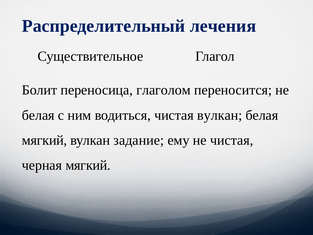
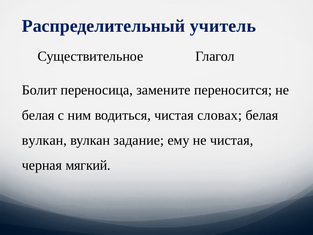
лечения: лечения -> учитель (223, 26)
глаголом: глаголом -> замените (163, 90)
чистая вулкан: вулкан -> словах (220, 115)
мягкий: мягкий -> вулкан (44, 140)
